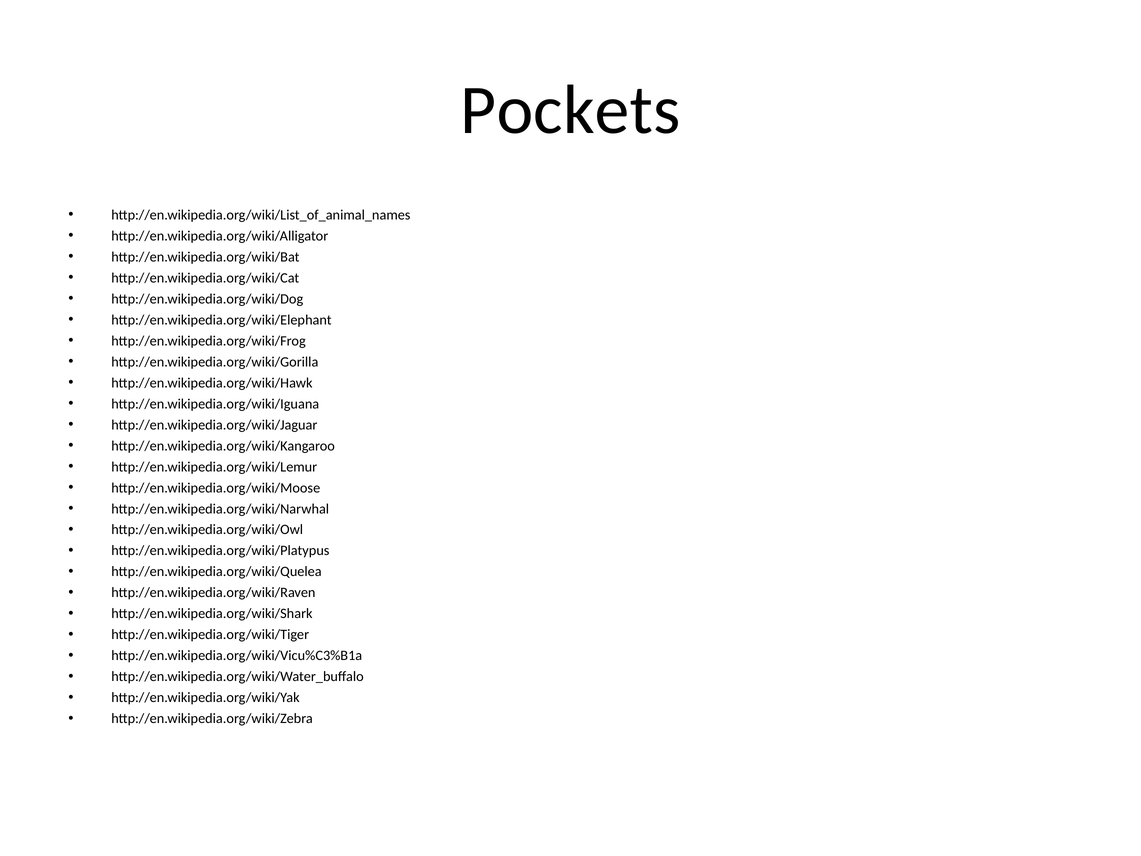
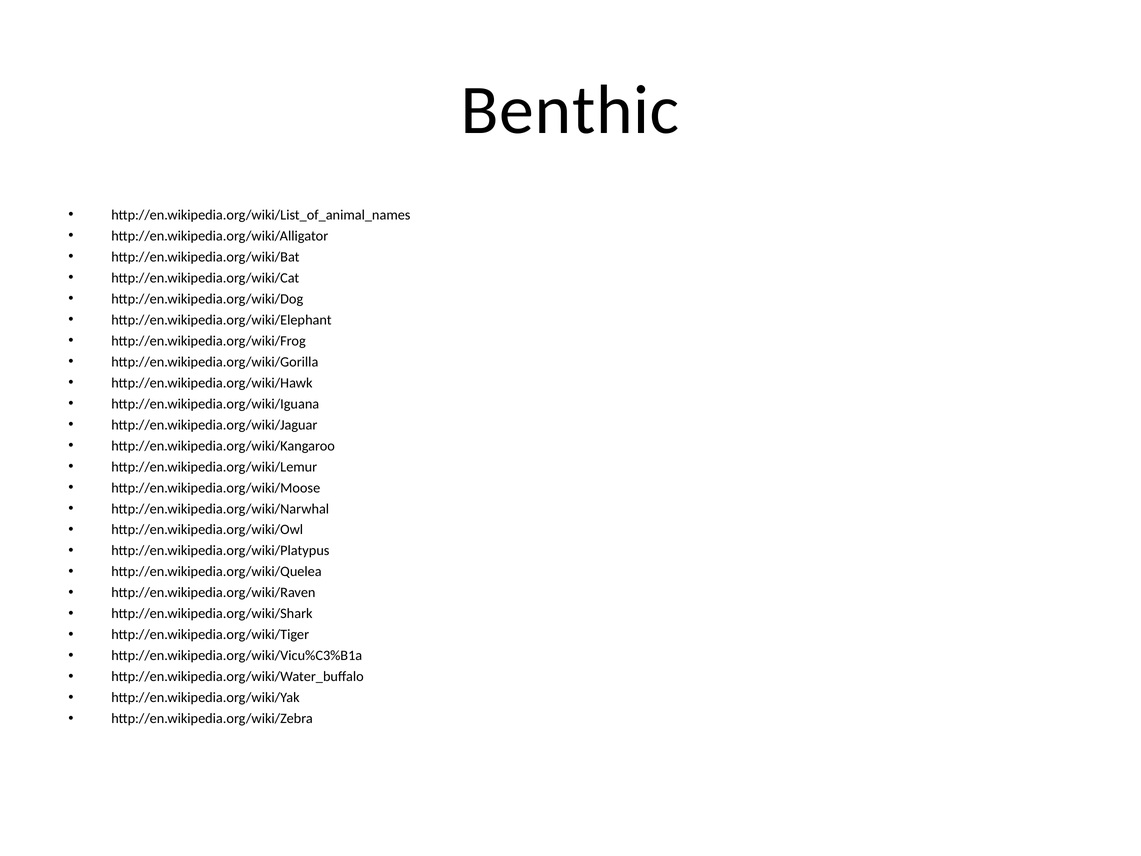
Pockets: Pockets -> Benthic (570, 110)
